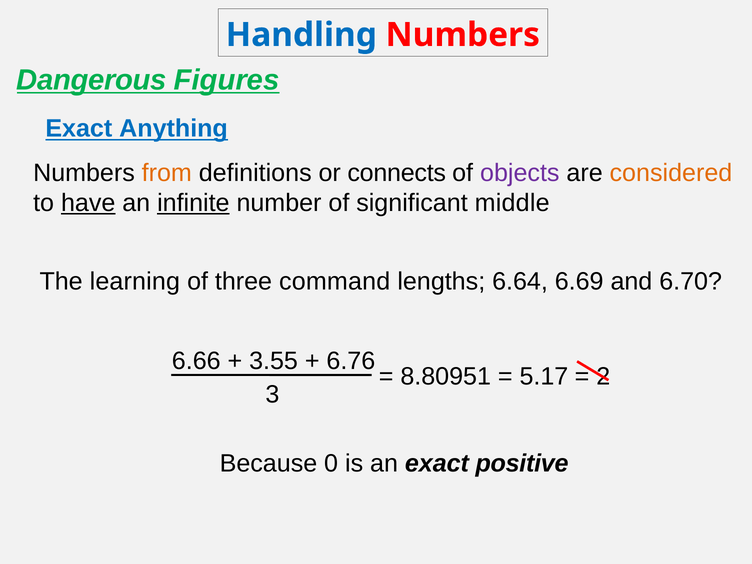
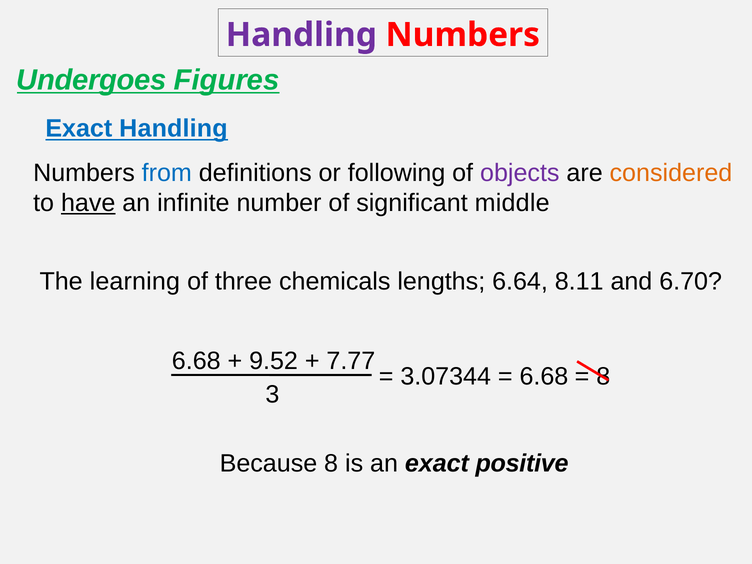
Handling colour: blue -> purple (301, 35)
Dangerous: Dangerous -> Undergoes (92, 80)
Exact Anything: Anything -> Handling (173, 129)
from colour: orange -> blue (167, 173)
connects: connects -> following (397, 173)
infinite underline: present -> none (193, 203)
command: command -> chemicals (335, 282)
6.69: 6.69 -> 8.11 (579, 282)
6.66: 6.66 -> 6.68 (196, 361)
3.55: 3.55 -> 9.52 (274, 361)
6.76: 6.76 -> 7.77 (351, 361)
8.80951: 8.80951 -> 3.07344 (446, 377)
5.17: 5.17 -> 6.68 (544, 377)
2: 2 -> 8 (603, 377)
Because 0: 0 -> 8 (331, 463)
